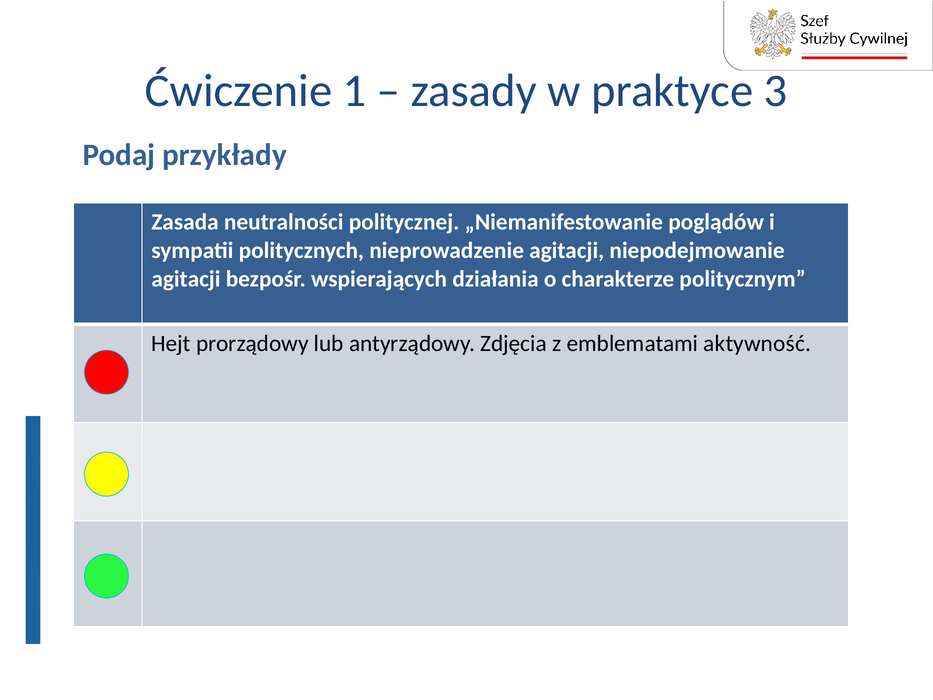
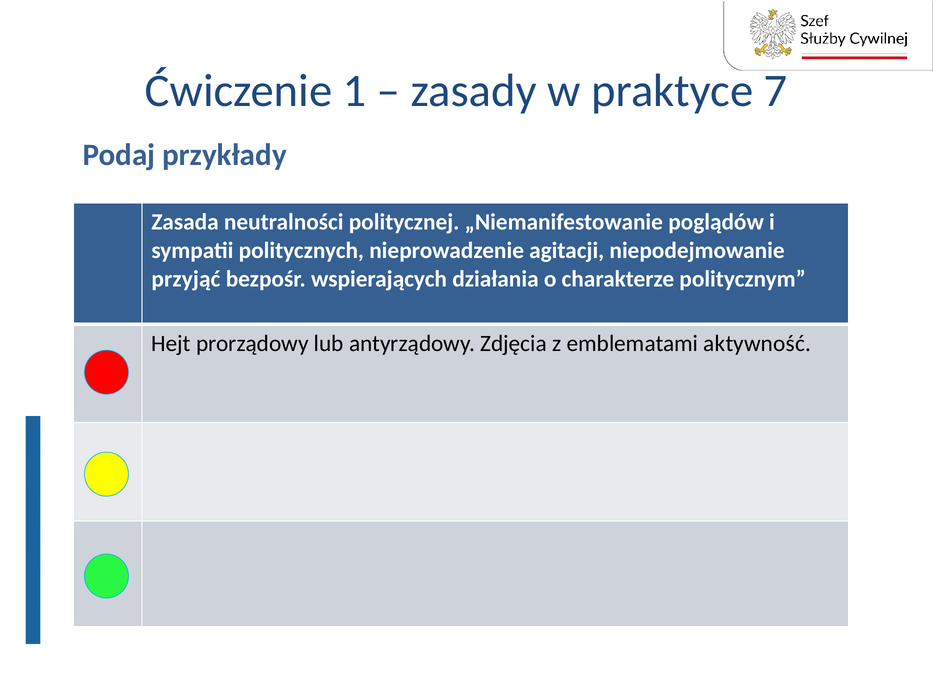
3: 3 -> 7 (776, 91)
agitacji: agitacji -> przyjąć (186, 279)
